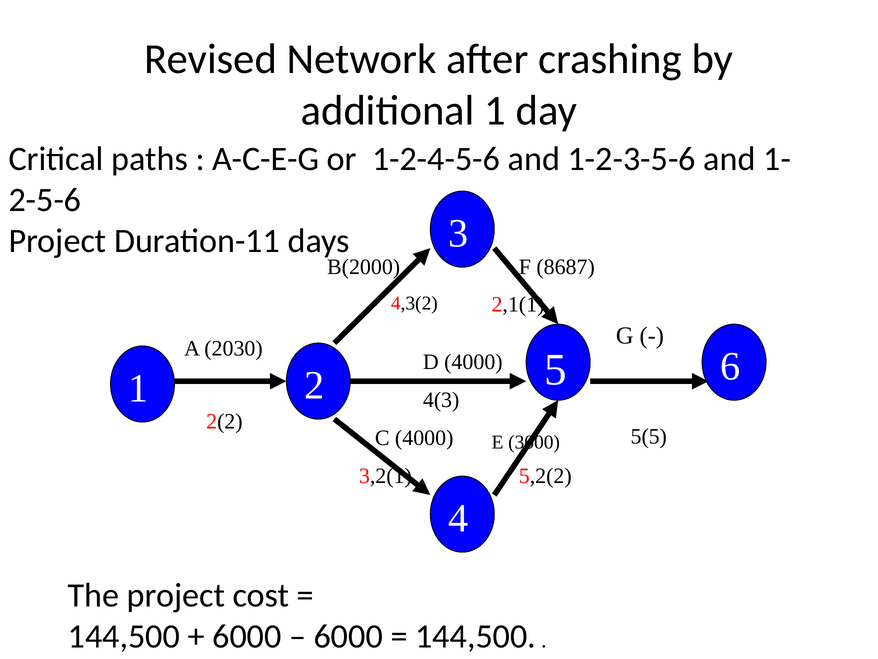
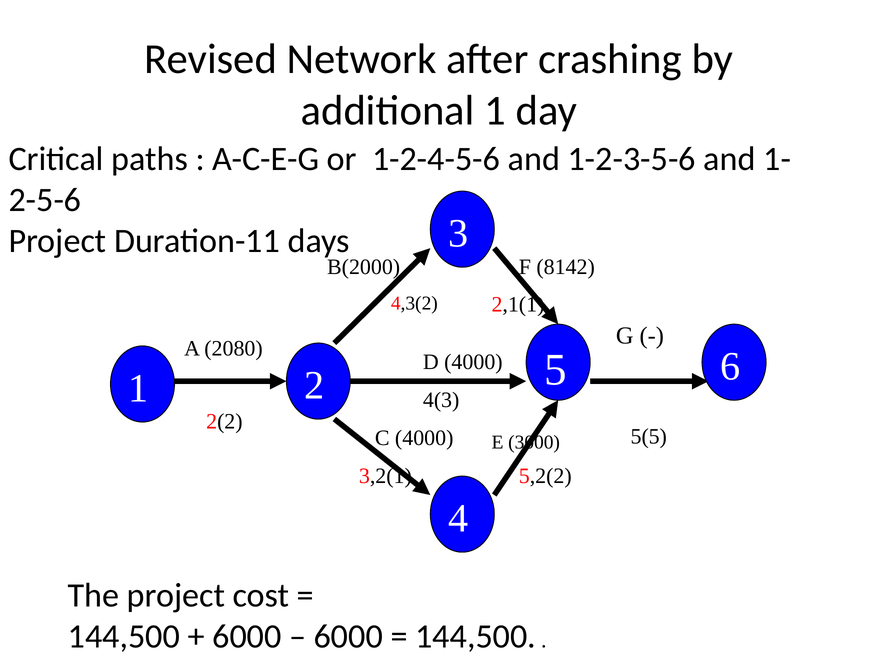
8687: 8687 -> 8142 (566, 267)
2030: 2030 -> 2080 (234, 348)
